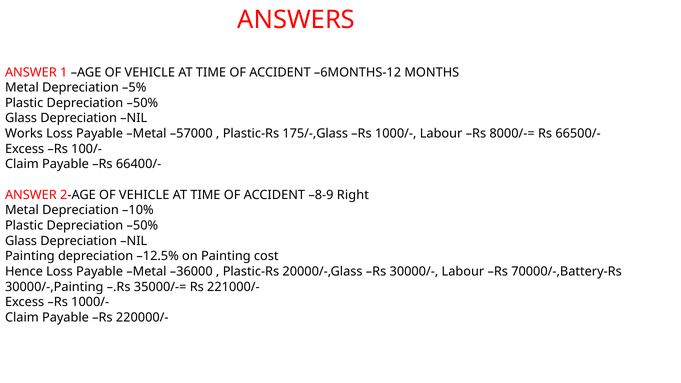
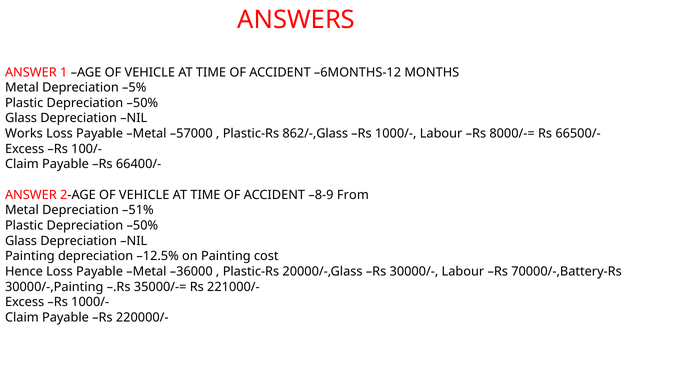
175/-,Glass: 175/-,Glass -> 862/-,Glass (315, 134)
Right: Right -> From (353, 195)
–10%: –10% -> –51% (138, 210)
